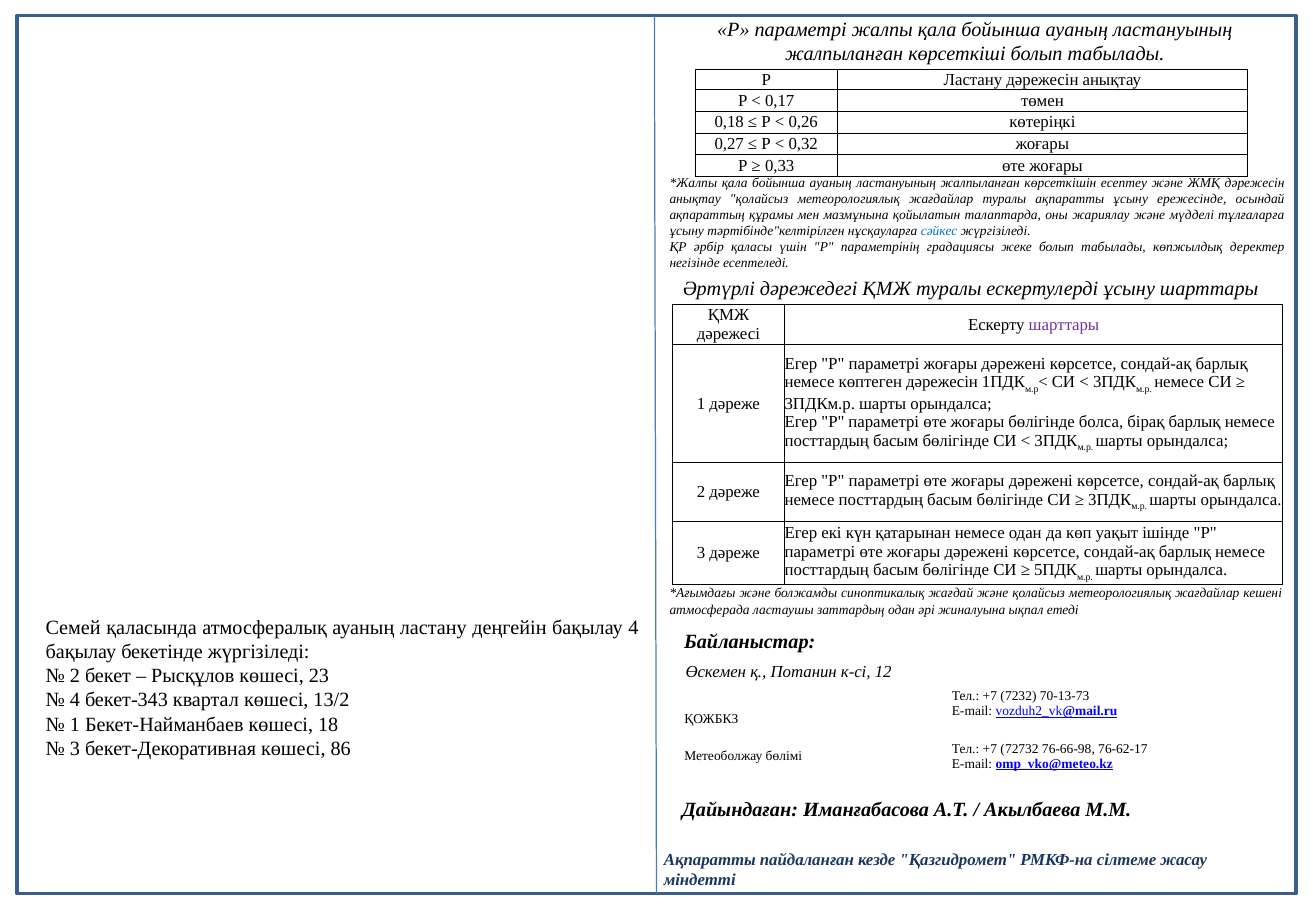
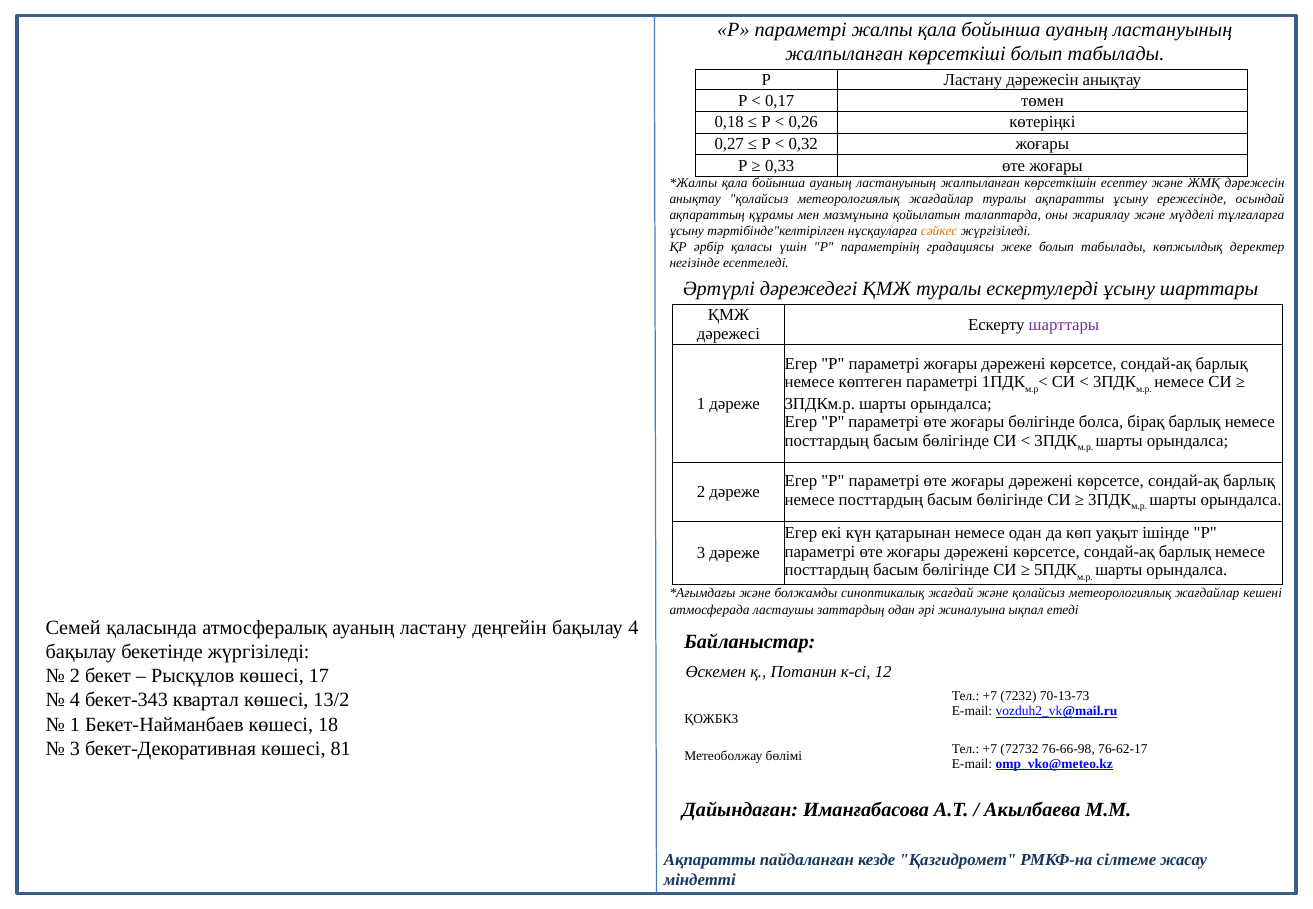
сәйкес colour: blue -> orange (939, 231)
көптеген дәрежесін: дәрежесін -> параметрі (942, 382)
23: 23 -> 17 (319, 676)
86: 86 -> 81 (341, 749)
